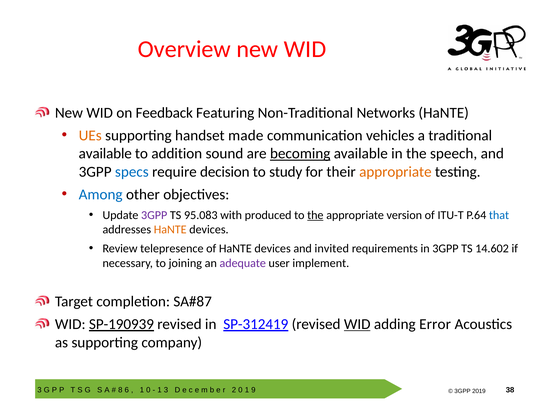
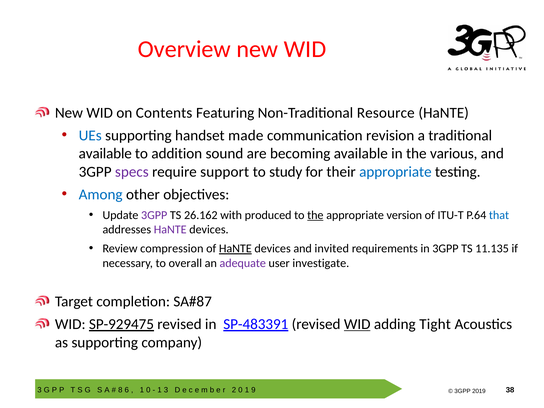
Feedback: Feedback -> Contents (164, 113)
Networks: Networks -> Resource (386, 113)
UEs colour: orange -> blue (90, 136)
vehicles: vehicles -> revision (390, 136)
becoming underline: present -> none (300, 154)
speech: speech -> various (454, 154)
specs colour: blue -> purple (132, 172)
decision: decision -> support (225, 172)
appropriate colour: orange -> blue (395, 172)
95.083: 95.083 -> 26.162 (201, 215)
HaNTE colour: orange -> purple (170, 230)
telepresence: telepresence -> compression (172, 249)
HaNTE underline: none -> present (235, 249)
14.602: 14.602 -> 11.135 (492, 249)
joining: joining -> overall (185, 263)
implement: implement -> investigate (321, 263)
SP-190939: SP-190939 -> SP-929475 (121, 324)
SP-312419: SP-312419 -> SP-483391 (256, 324)
Error: Error -> Tight (435, 324)
